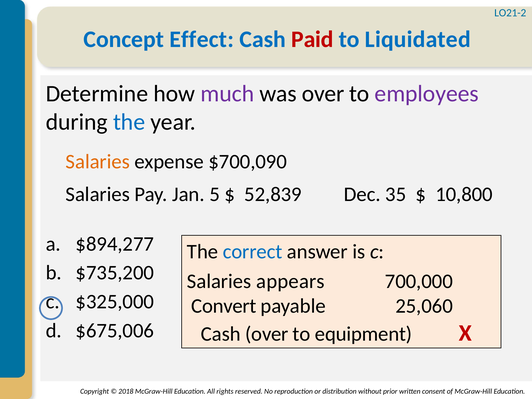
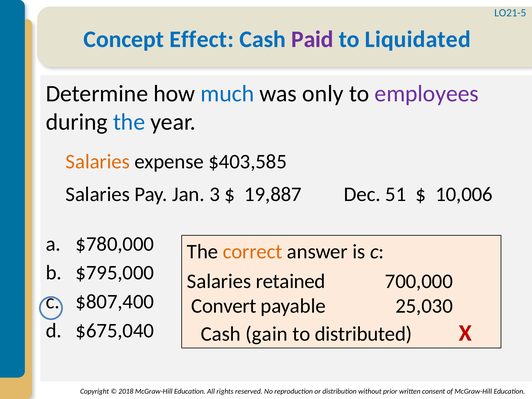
LO21-2: LO21-2 -> LO21-5 (510, 13)
Paid colour: red -> purple (312, 39)
much colour: purple -> blue (227, 94)
was over: over -> only (323, 94)
$700,090: $700,090 -> $403,585 (248, 162)
5: 5 -> 3 (215, 194)
52,839: 52,839 -> 19,887 (273, 194)
35: 35 -> 51 (396, 194)
10,800: 10,800 -> 10,006 (464, 194)
$894,277: $894,277 -> $780,000 (115, 244)
correct colour: blue -> orange (253, 252)
$735,200: $735,200 -> $795,000 (115, 273)
appears: appears -> retained (291, 281)
$325,000: $325,000 -> $807,400 (115, 302)
25,060: 25,060 -> 25,030 (424, 306)
$675,006: $675,006 -> $675,040 (115, 331)
Cash over: over -> gain (267, 334)
equipment: equipment -> distributed (364, 334)
